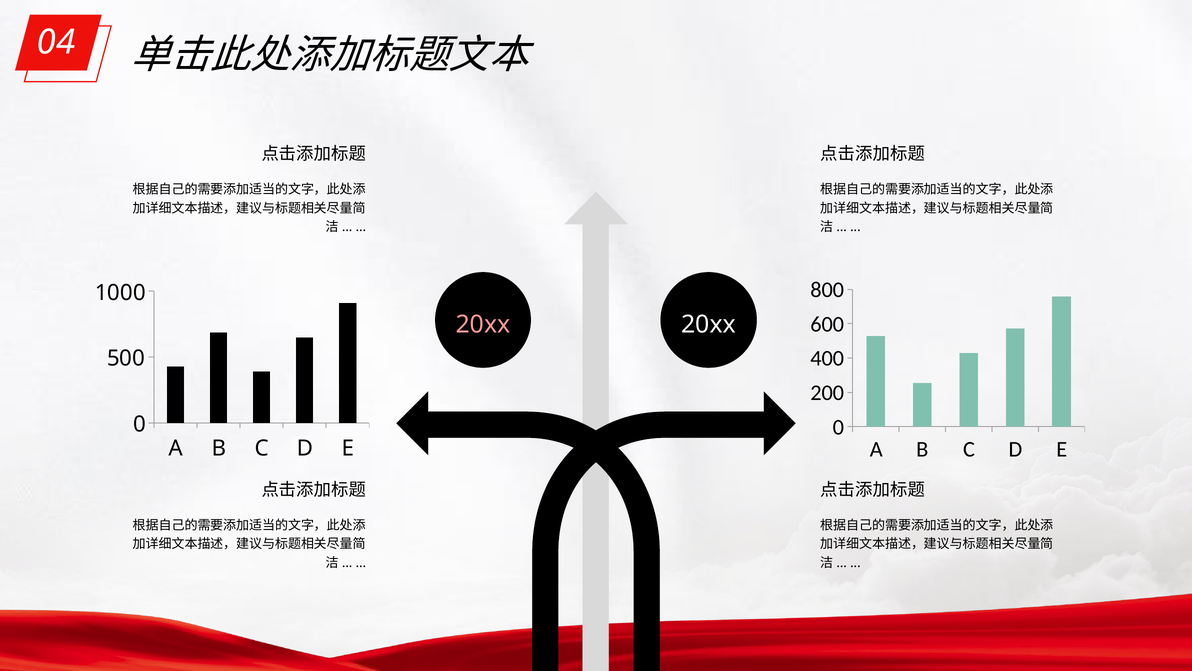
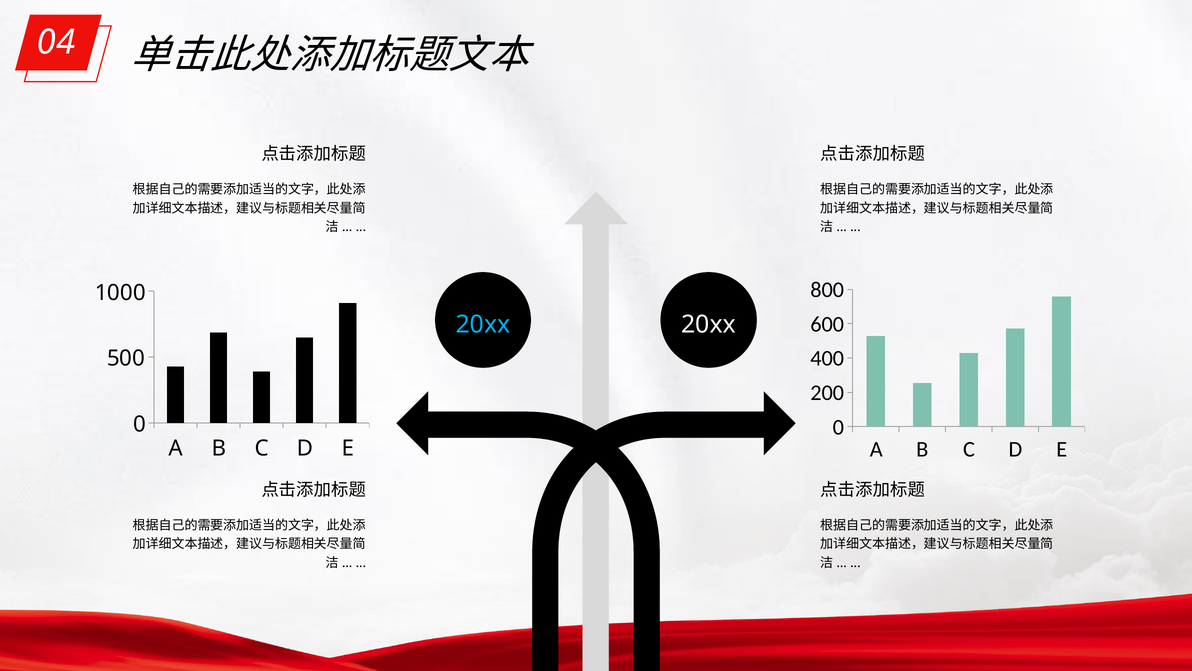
20xx colour: pink -> light blue (483, 324)
